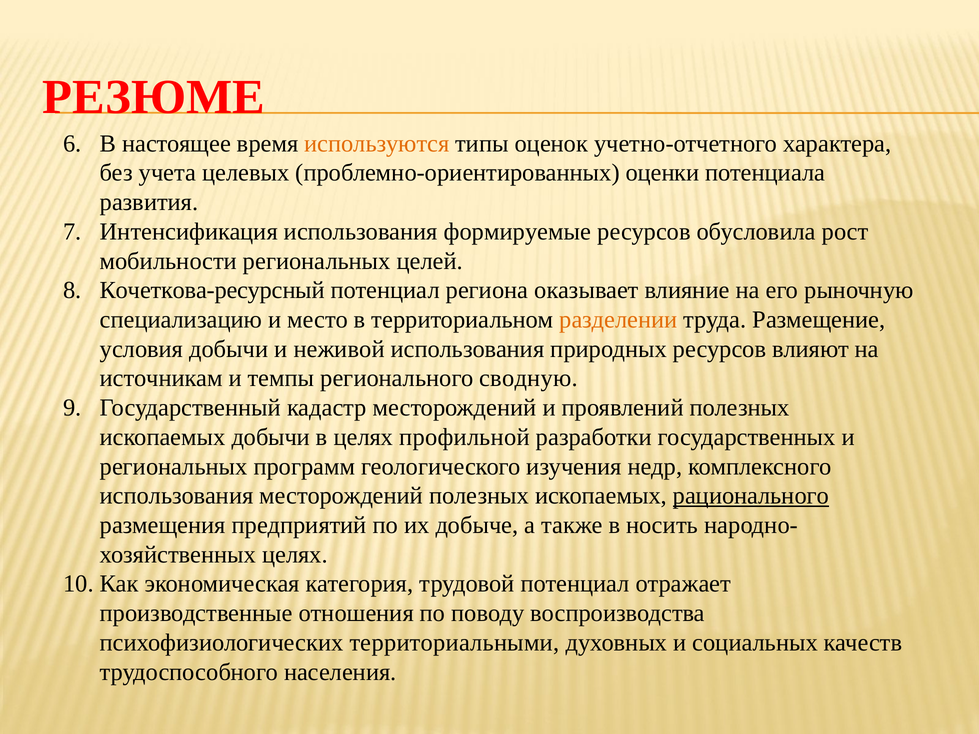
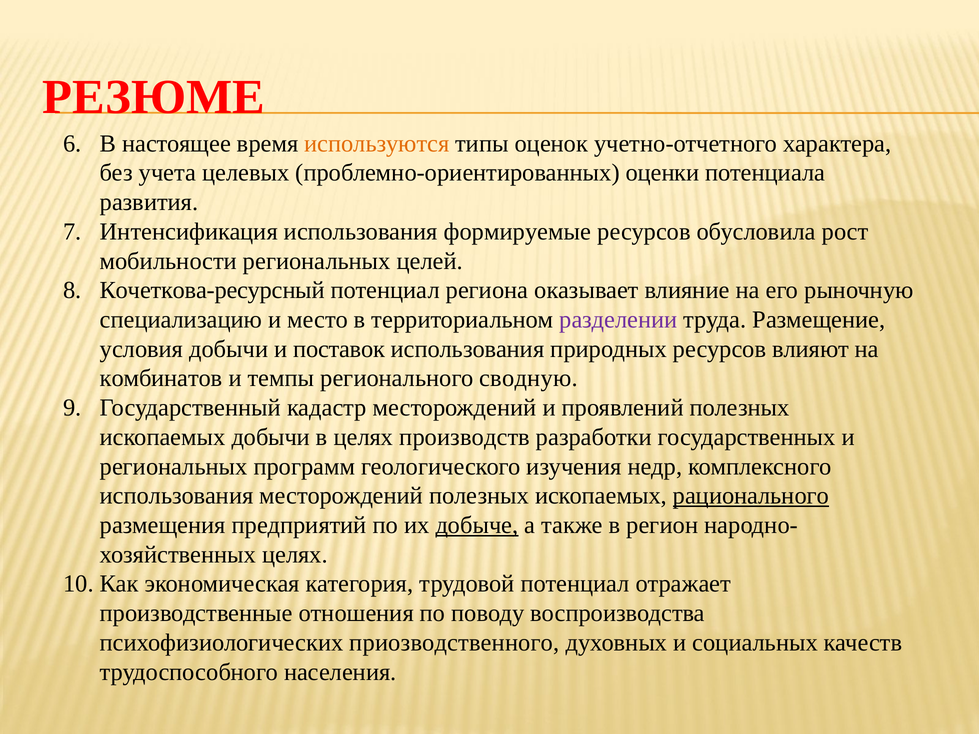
разделении colour: orange -> purple (618, 320)
неживой: неживой -> поставок (339, 349)
источникам: источникам -> комбинатов (161, 379)
профильной: профильной -> производств (465, 437)
добыче underline: none -> present (477, 525)
носить: носить -> регион (662, 525)
территориальными: территориальными -> приозводственного (454, 643)
